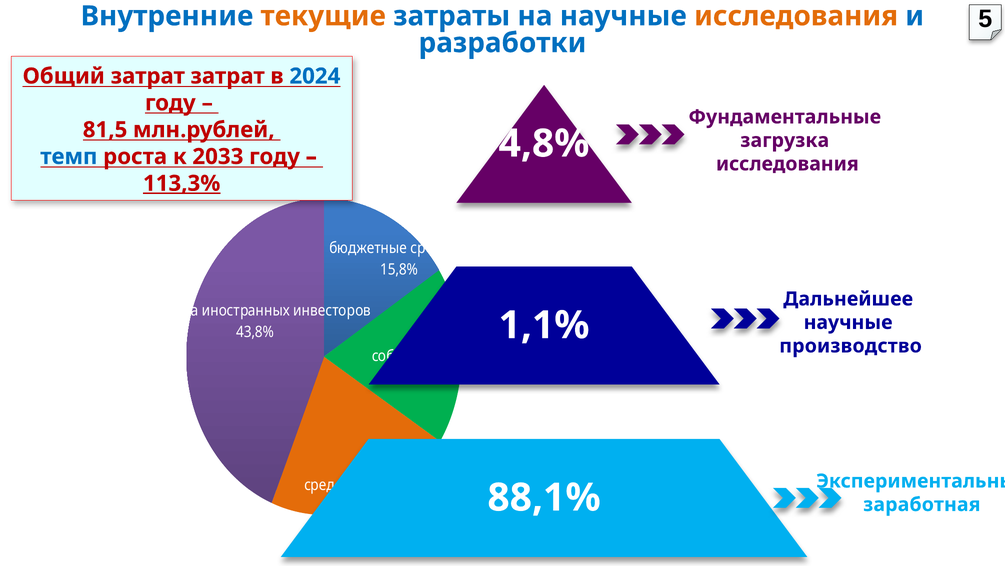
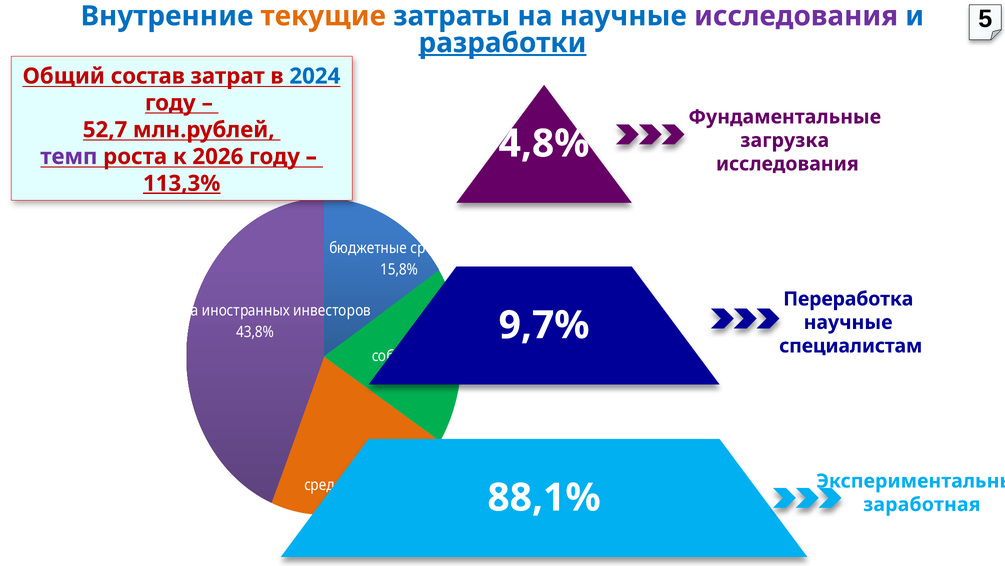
исследования colour: orange -> purple (796, 16)
разработки underline: none -> present (502, 43)
Общий затрат: затрат -> состав (148, 76)
81,5: 81,5 -> 52,7 (105, 130)
темп colour: blue -> purple (69, 156)
2033: 2033 -> 2026 (218, 156)
Дальнейшее: Дальнейшее -> Переработка (848, 299)
1,1%: 1,1% -> 9,7% (544, 325)
производство: производство -> специалистам (851, 346)
